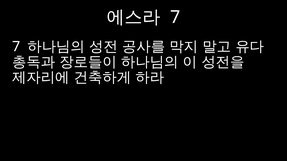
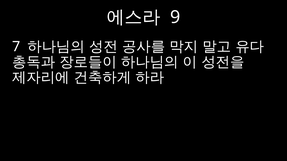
7: 7 -> 9 (175, 17)
